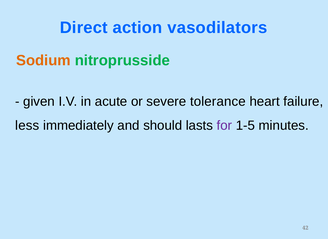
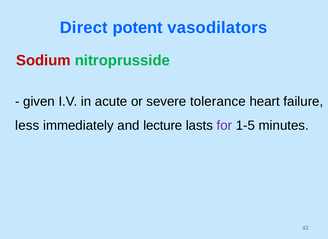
action: action -> potent (138, 27)
Sodium colour: orange -> red (43, 60)
should: should -> lecture (163, 125)
